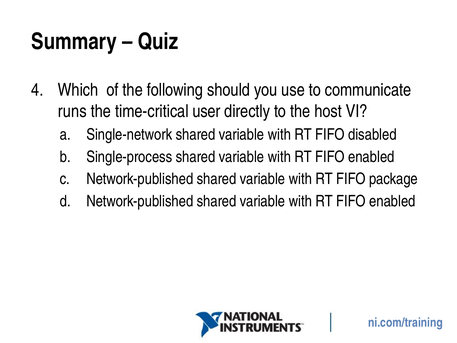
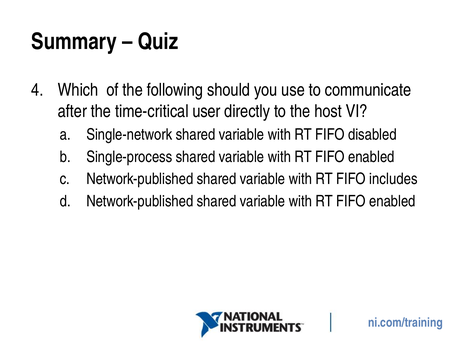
runs: runs -> after (72, 111)
package: package -> includes (393, 179)
